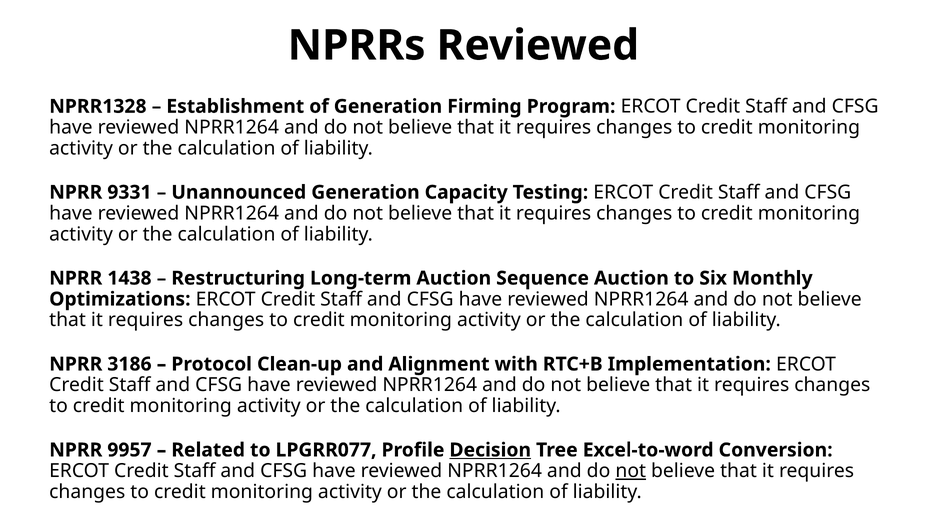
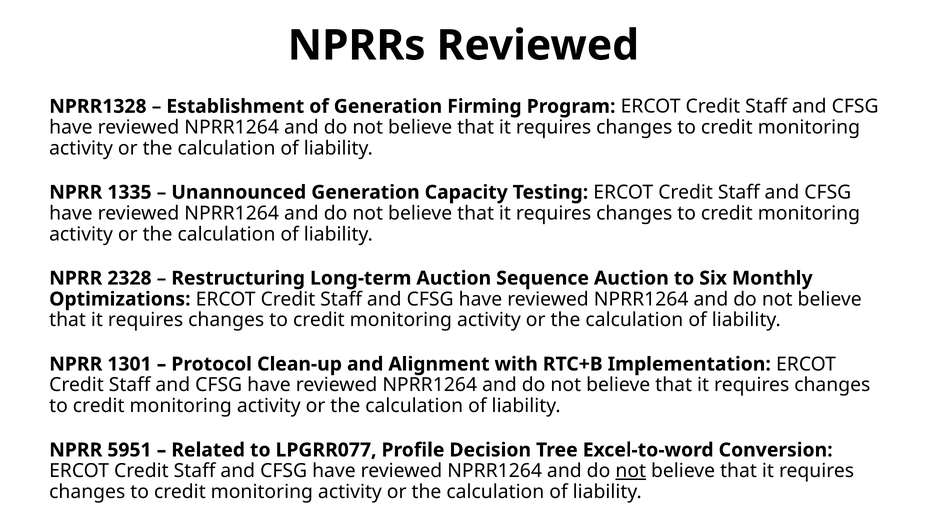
9331: 9331 -> 1335 (129, 192)
1438: 1438 -> 2328 (129, 278)
3186: 3186 -> 1301 (129, 364)
9957: 9957 -> 5951 (129, 450)
Decision underline: present -> none (490, 450)
